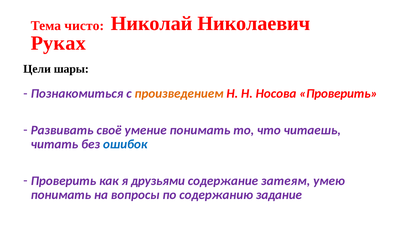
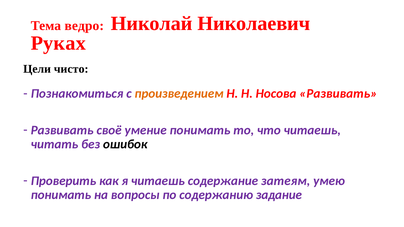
чисто: чисто -> ведро (84, 26)
шары: шары -> чисто (71, 69)
Носова Проверить: Проверить -> Развивать (338, 94)
ошибок colour: blue -> black (125, 144)
я друзьями: друзьями -> читаешь (158, 181)
